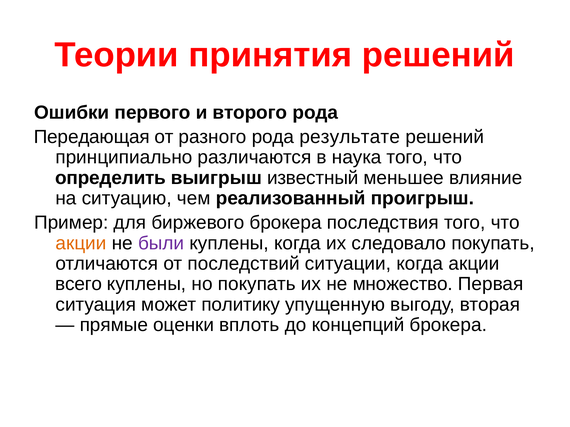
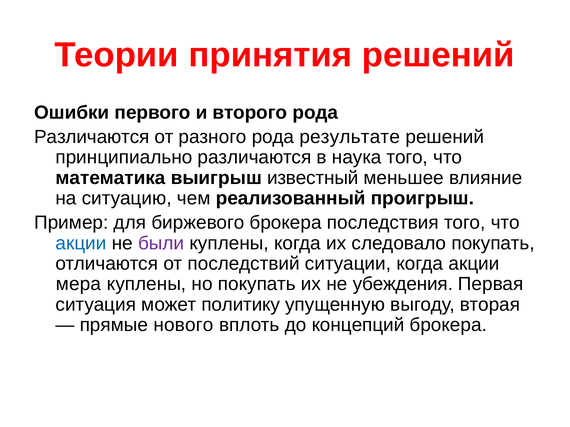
Передающая: Передающая -> Различаются (92, 137)
определить: определить -> математика (110, 178)
акции colour: orange -> blue (81, 243)
всего: всего -> мера (79, 284)
множество: множество -> убеждения (403, 284)
оценки: оценки -> нового (183, 325)
